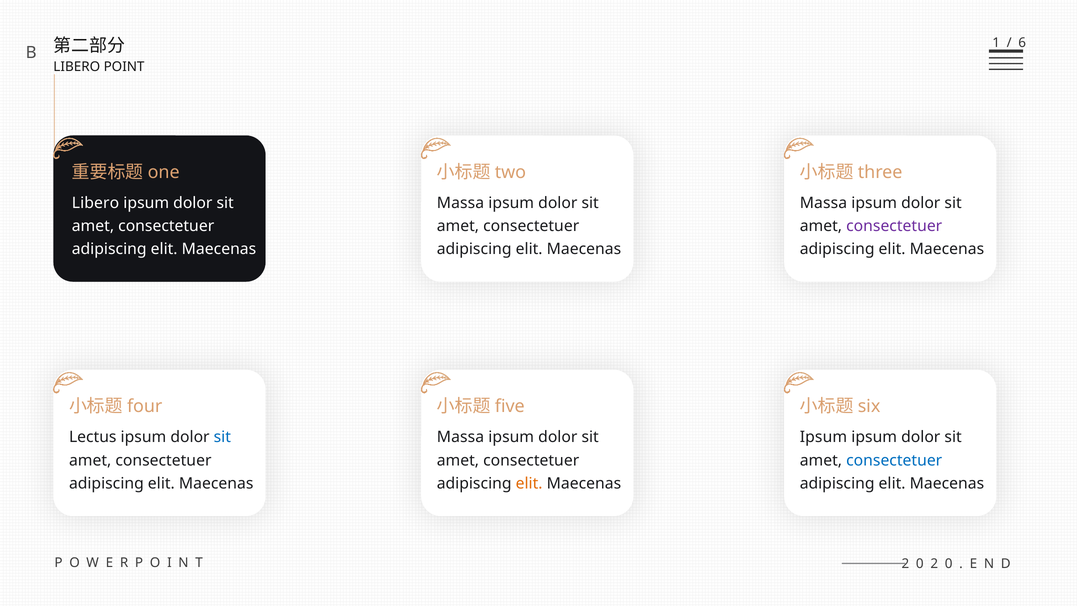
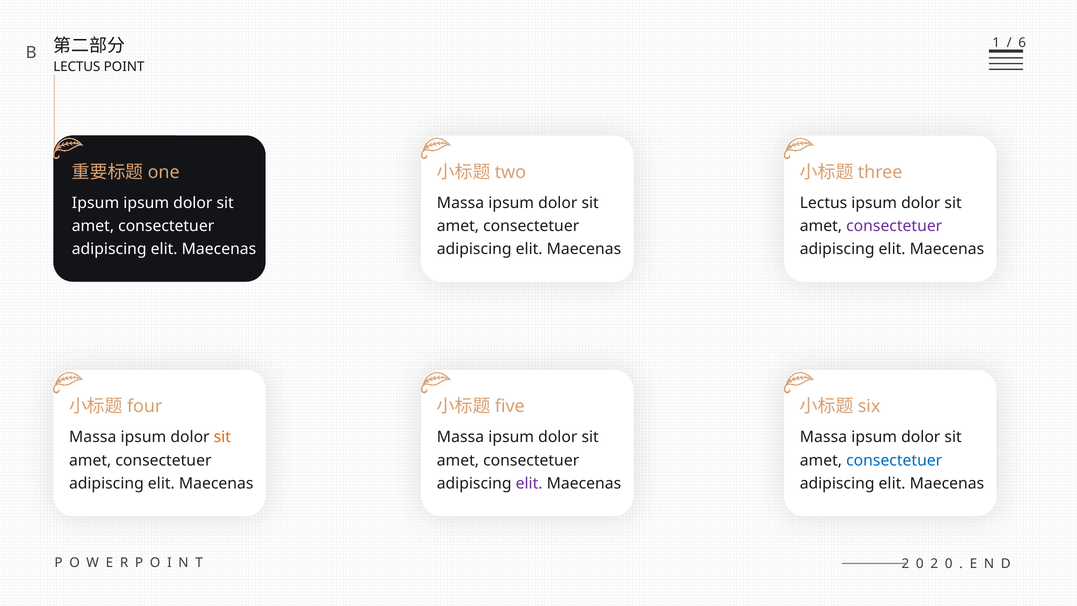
LIBERO: LIBERO -> LECTUS (77, 67)
Libero: Libero -> Ipsum (95, 203)
Massa: Massa -> Lectus (824, 203)
Lectus: Lectus -> Massa (93, 437)
sit colour: blue -> orange (222, 437)
Ipsum: Ipsum -> Massa (823, 437)
elit colour: orange -> purple (529, 483)
